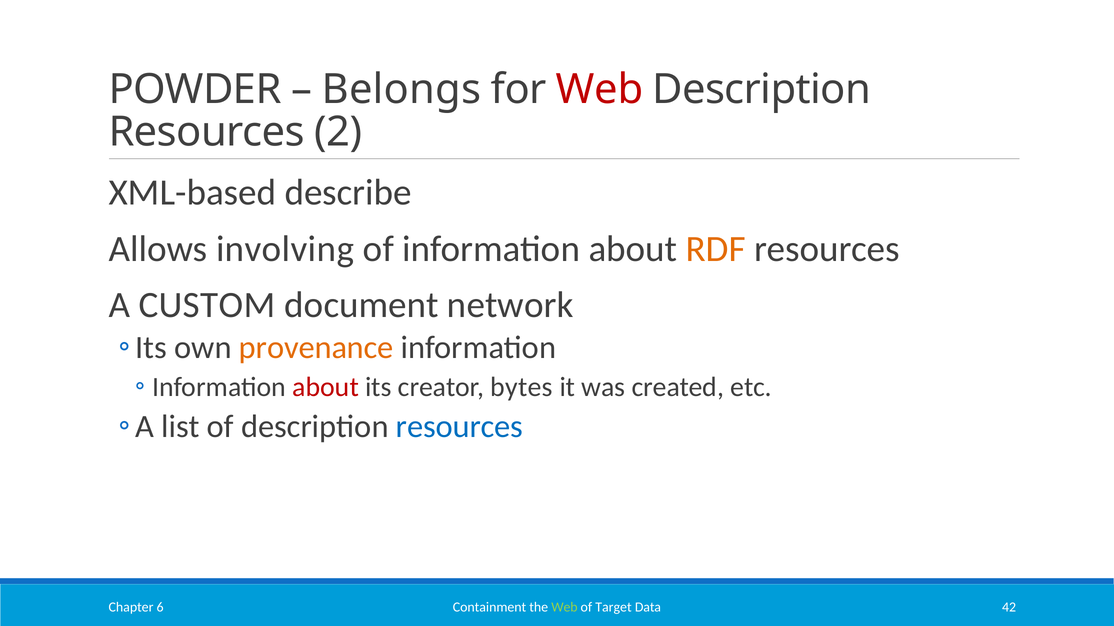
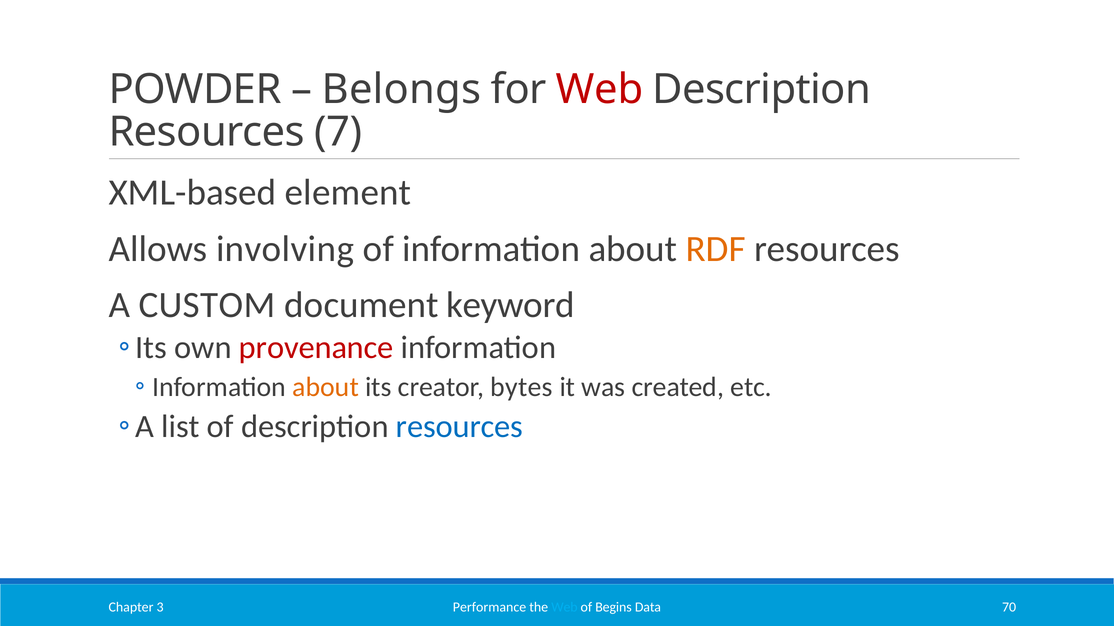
2: 2 -> 7 (338, 132)
describe: describe -> element (348, 193)
network: network -> keyword (510, 305)
provenance colour: orange -> red (316, 348)
about colour: red -> orange (326, 387)
Containment: Containment -> Performance (490, 608)
Web colour: light green -> light blue (564, 608)
Target: Target -> Begins (614, 608)
42: 42 -> 70 (1009, 608)
6: 6 -> 3 (160, 608)
